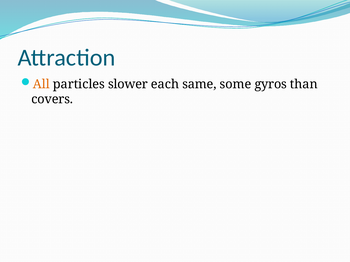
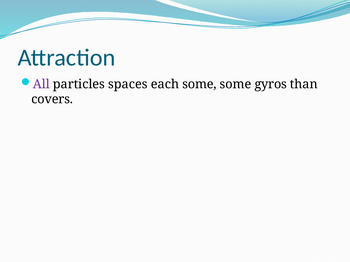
All colour: orange -> purple (41, 84)
slower: slower -> spaces (128, 84)
each same: same -> some (199, 84)
